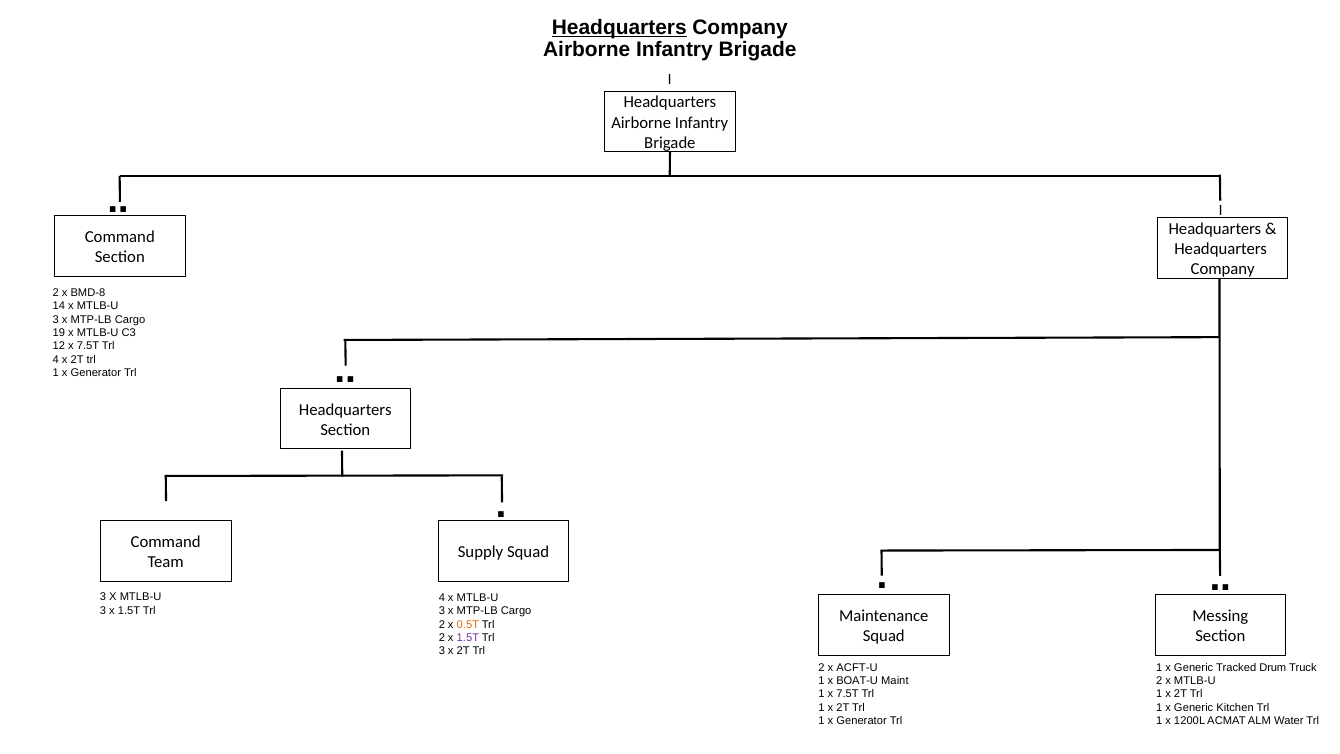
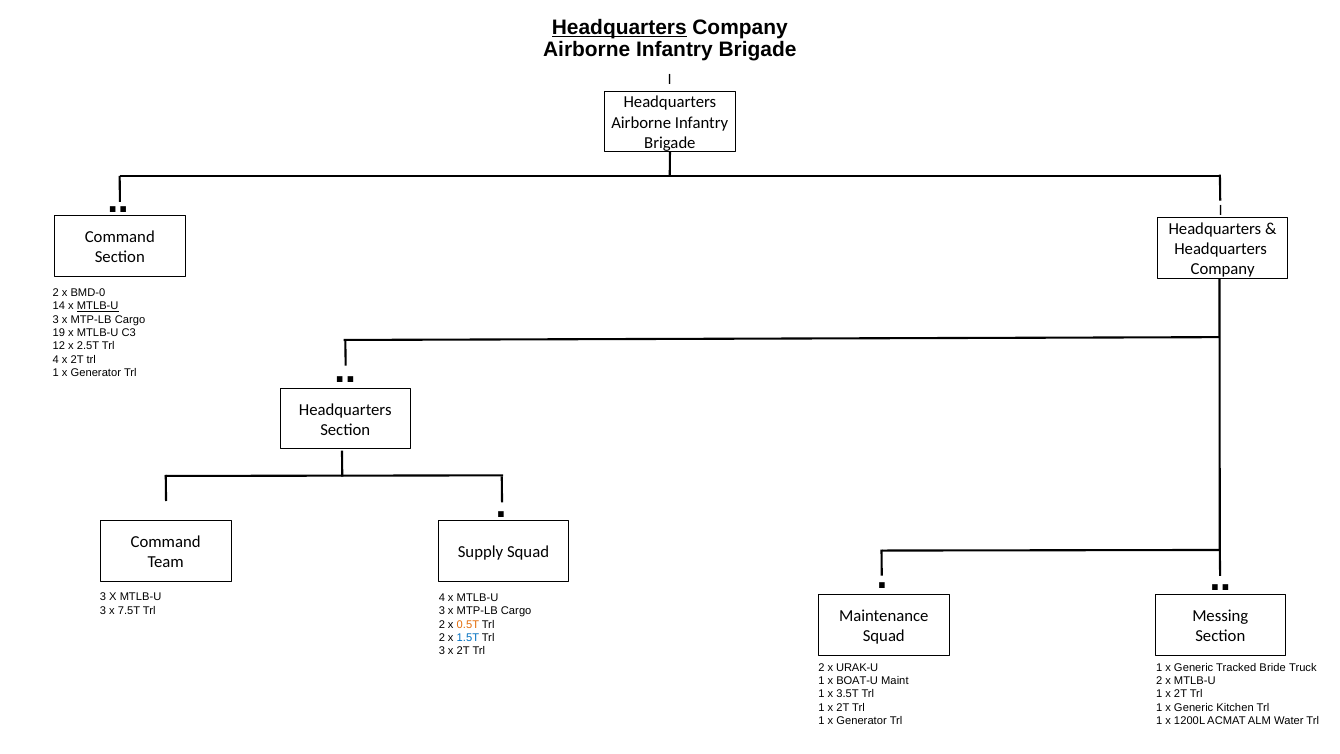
BMD-8: BMD-8 -> BMD-0 (88, 293)
MTLB-U underline: none -> present (98, 306)
12 x 7.5T: 7.5T -> 2.5T (88, 346)
3 x 1.5T: 1.5T -> 7.5T (129, 610)
1.5T colour: purple -> blue (468, 638)
ACFT-U: ACFT-U -> URAK-U (857, 667)
Drum: Drum -> Bride (1273, 667)
1 x 7.5T: 7.5T -> 3.5T (848, 694)
